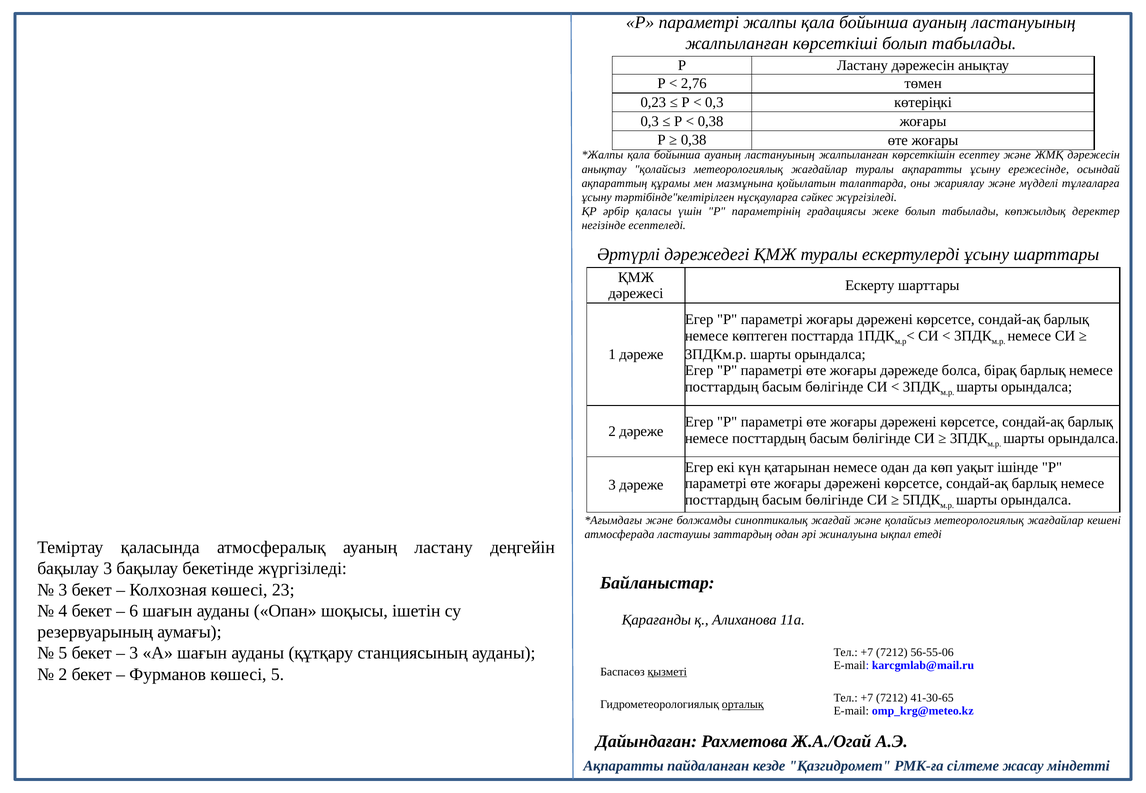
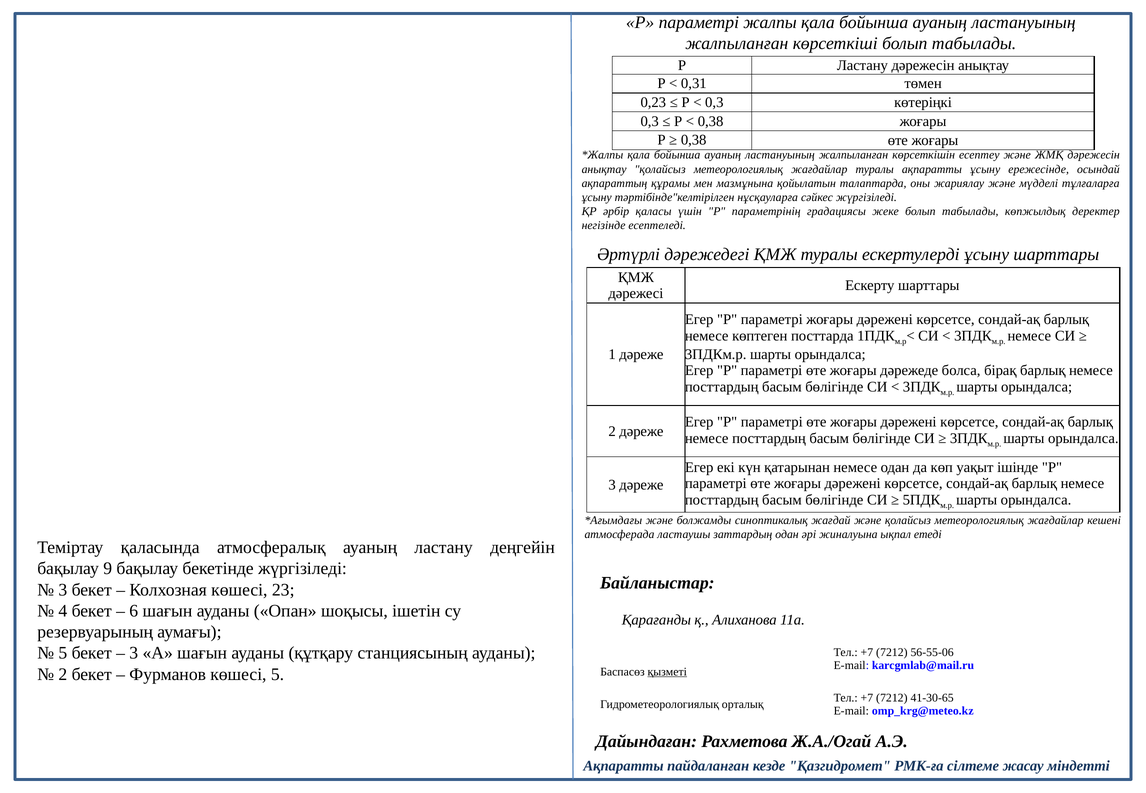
2,76: 2,76 -> 0,31 (694, 83)
бақылау 3: 3 -> 9 (108, 569)
орталық underline: present -> none (743, 705)
